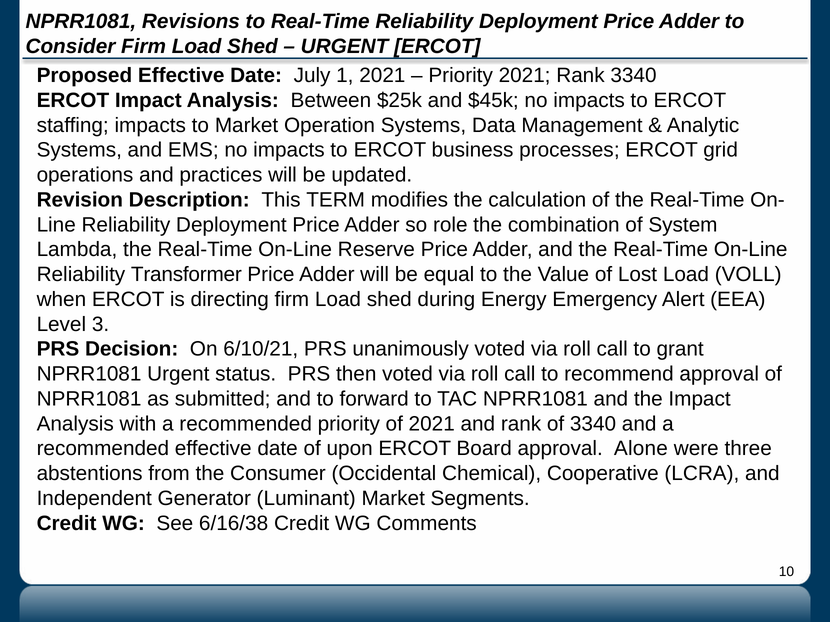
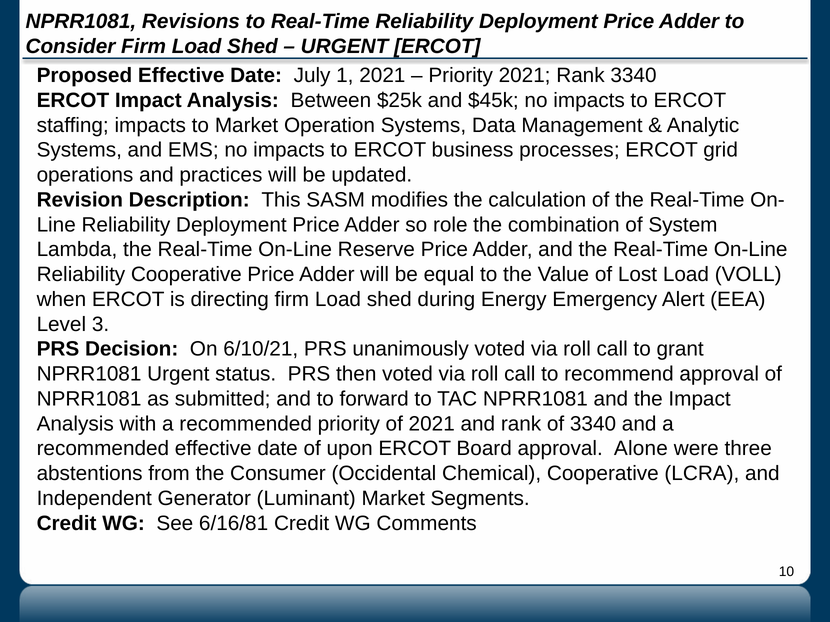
TERM: TERM -> SASM (336, 200)
Reliability Transformer: Transformer -> Cooperative (186, 275)
6/16/38: 6/16/38 -> 6/16/81 (234, 524)
